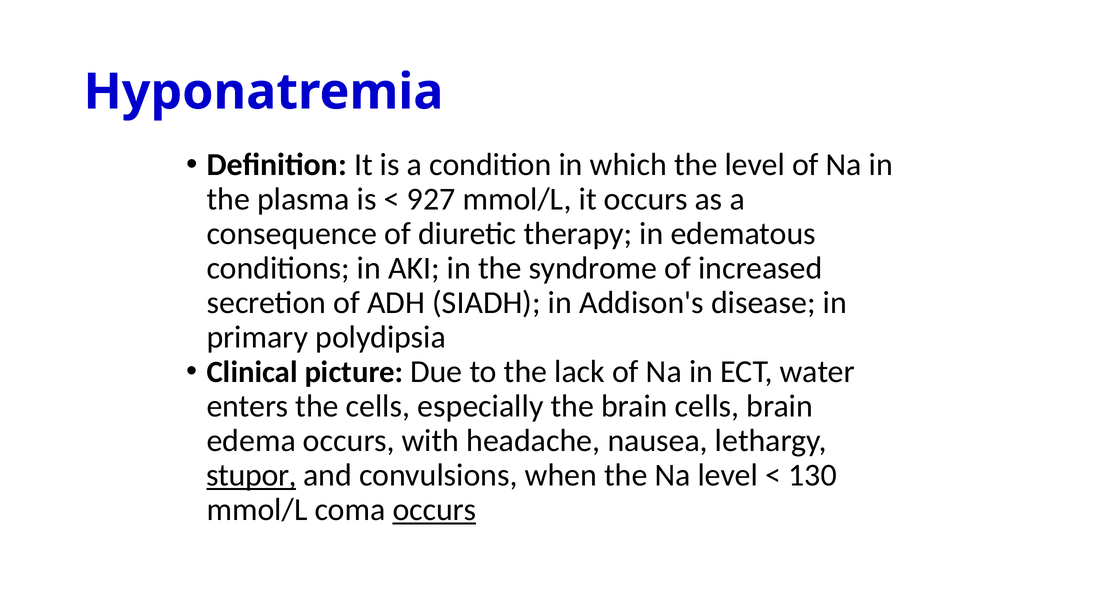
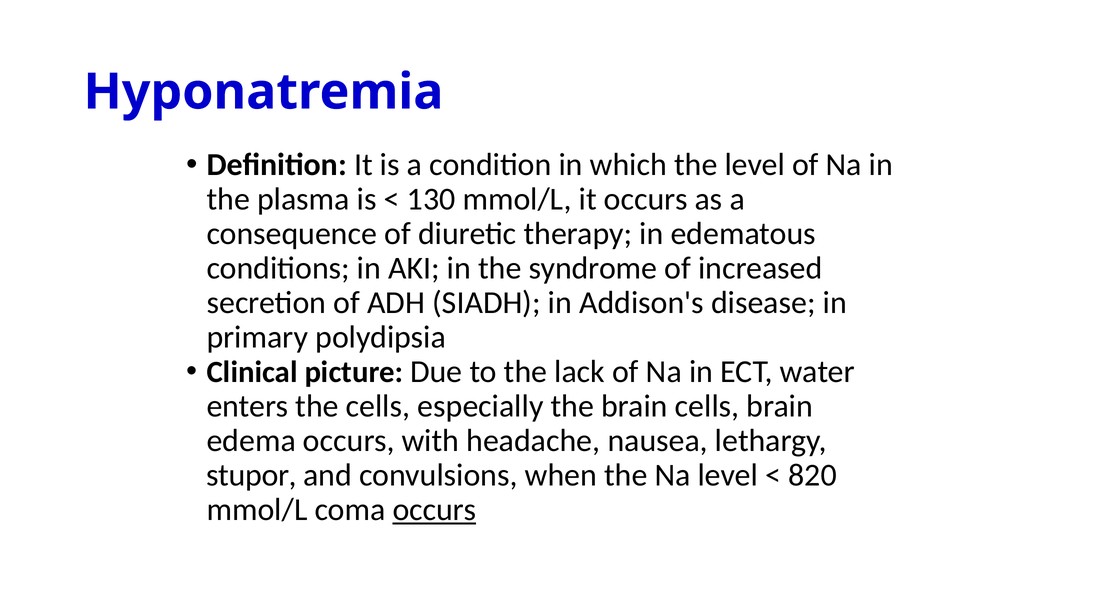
927: 927 -> 130 (431, 199)
stupor underline: present -> none (252, 475)
130: 130 -> 820 (813, 475)
